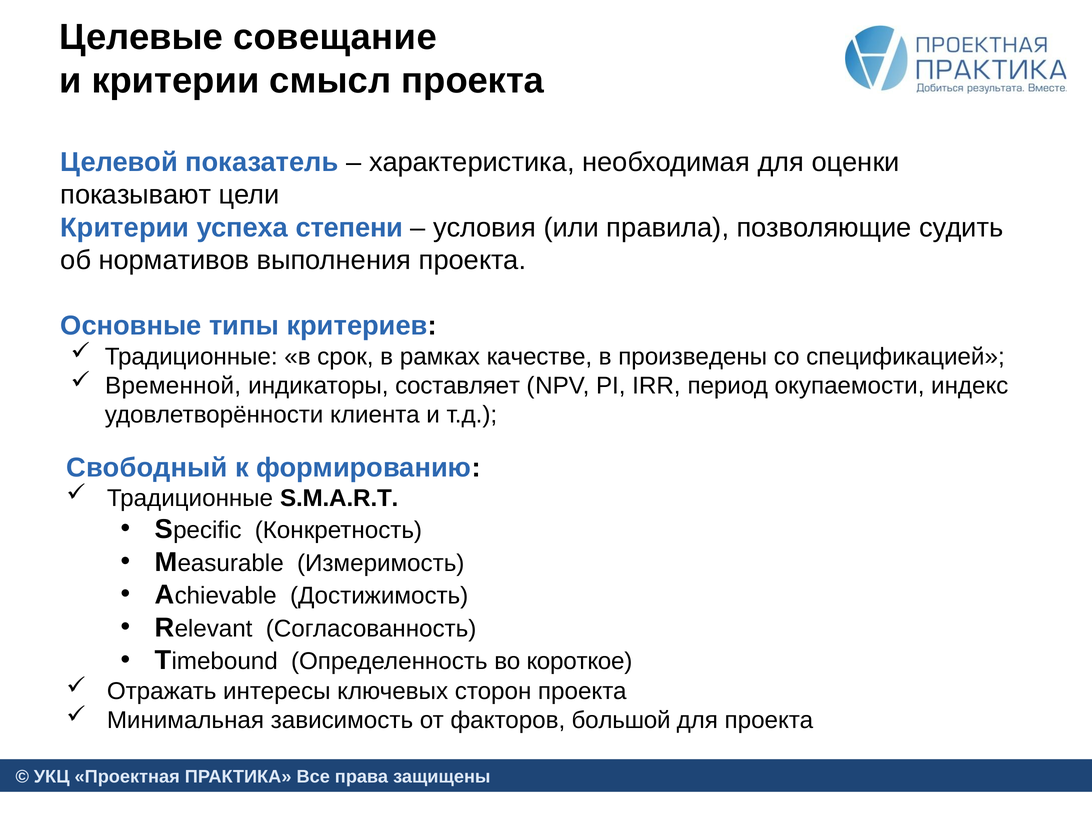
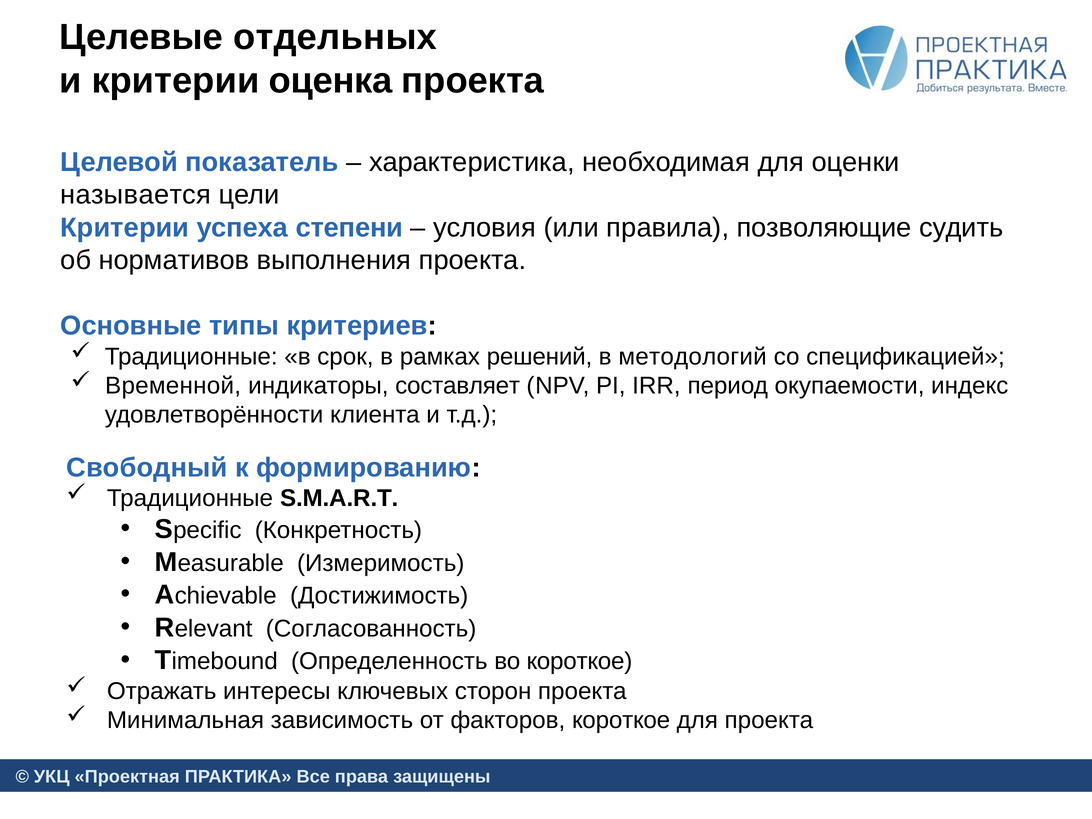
совещание: совещание -> отдельных (335, 37)
смысл: смысл -> оценка (331, 81)
показывают: показывают -> называется (136, 195)
качестве: качестве -> решений (539, 357)
произведены: произведены -> методологий (693, 357)
факторов большой: большой -> короткое (621, 720)
